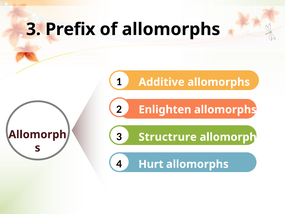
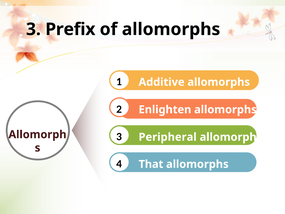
Structrure: Structrure -> Peripheral (168, 137)
Hurt: Hurt -> That (151, 164)
